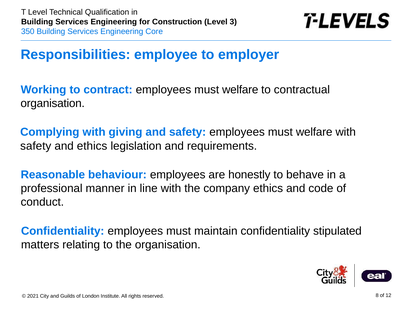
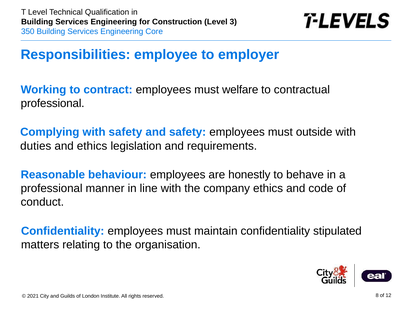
organisation: organisation -> professional (53, 103)
with giving: giving -> safety (125, 132)
safety employees must welfare: welfare -> outside (314, 132)
safety: safety -> duties (36, 146)
